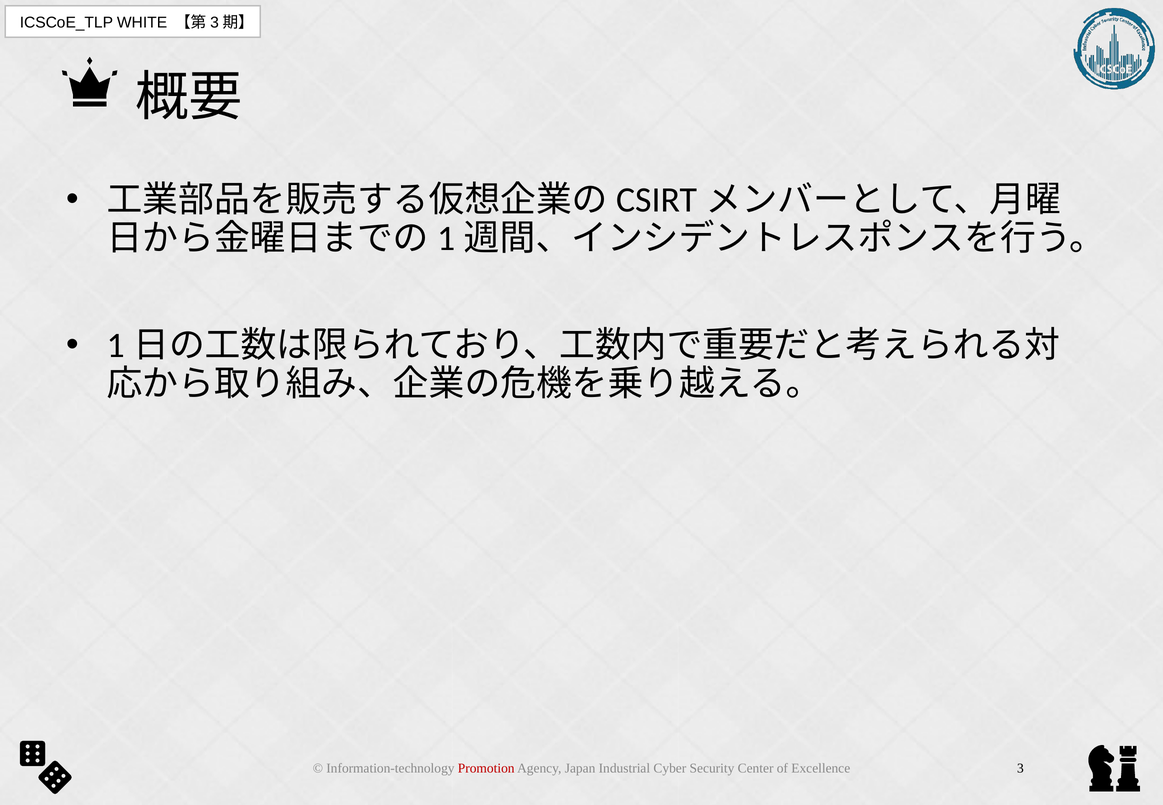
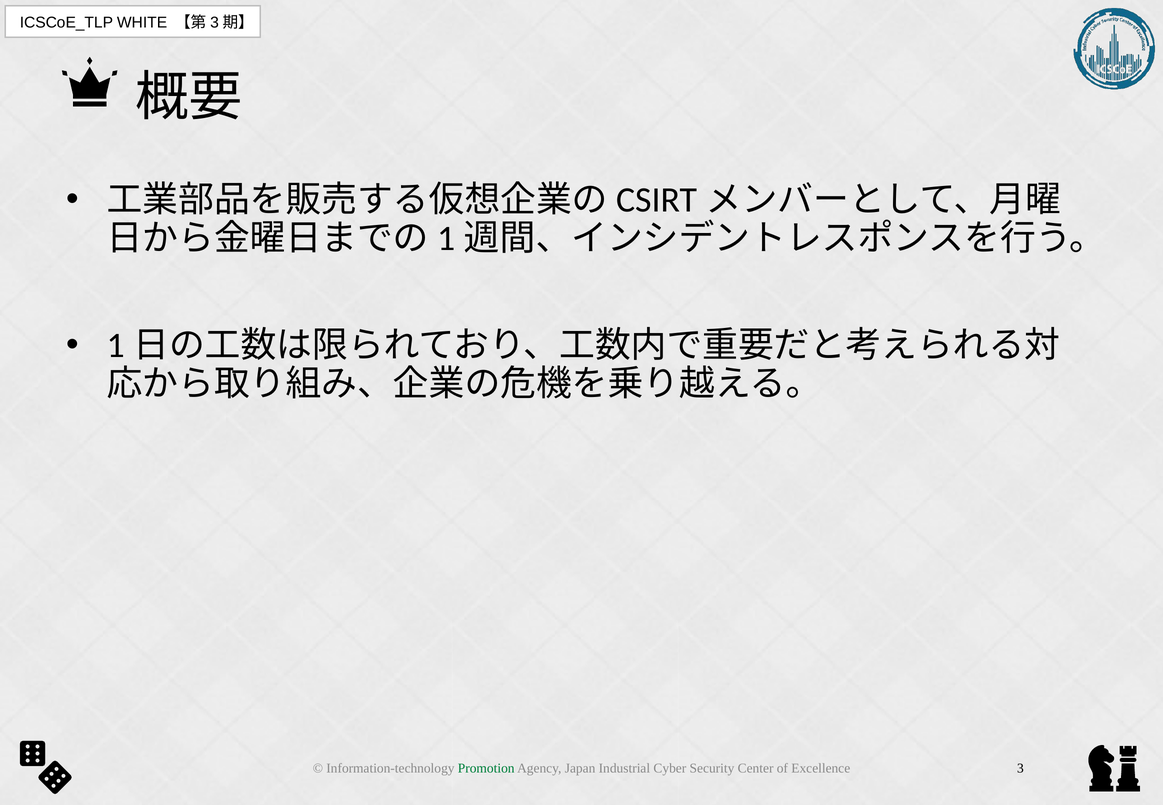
Promotion colour: red -> green (486, 769)
